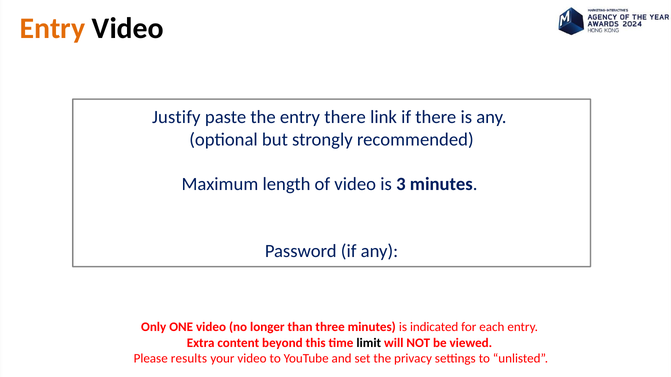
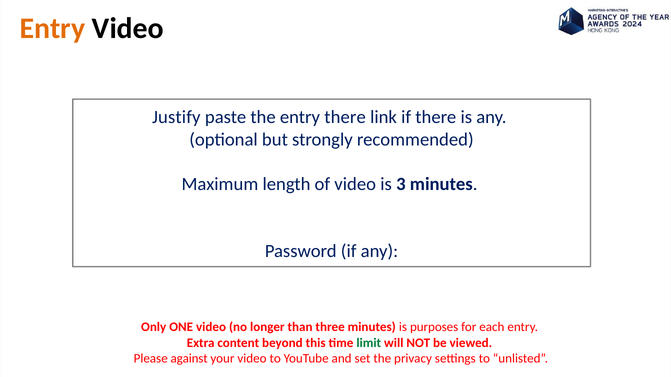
indicated: indicated -> purposes (434, 328)
limit colour: black -> green (369, 343)
results: results -> against (189, 359)
